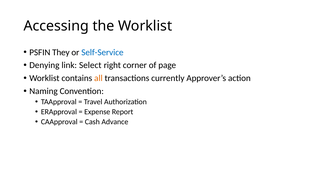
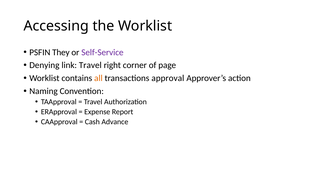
Self-Service colour: blue -> purple (102, 52)
link Select: Select -> Travel (90, 65)
currently: currently -> approval (168, 78)
